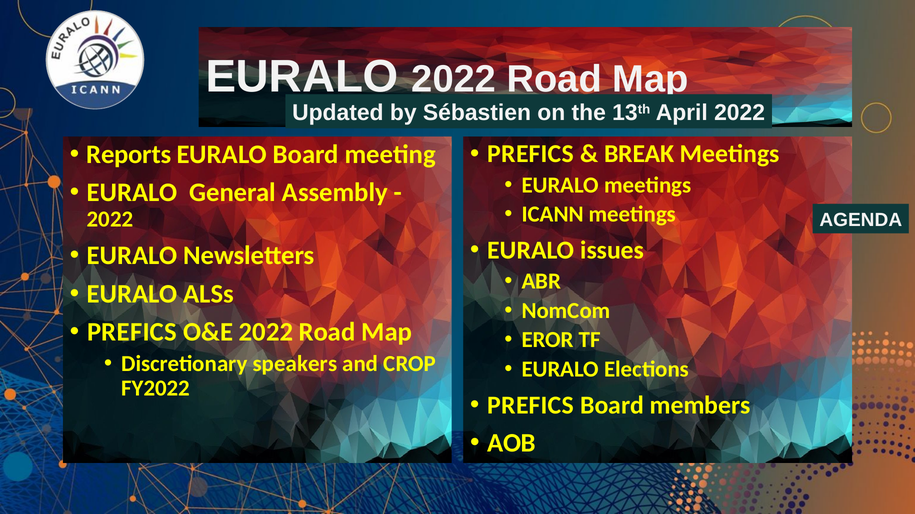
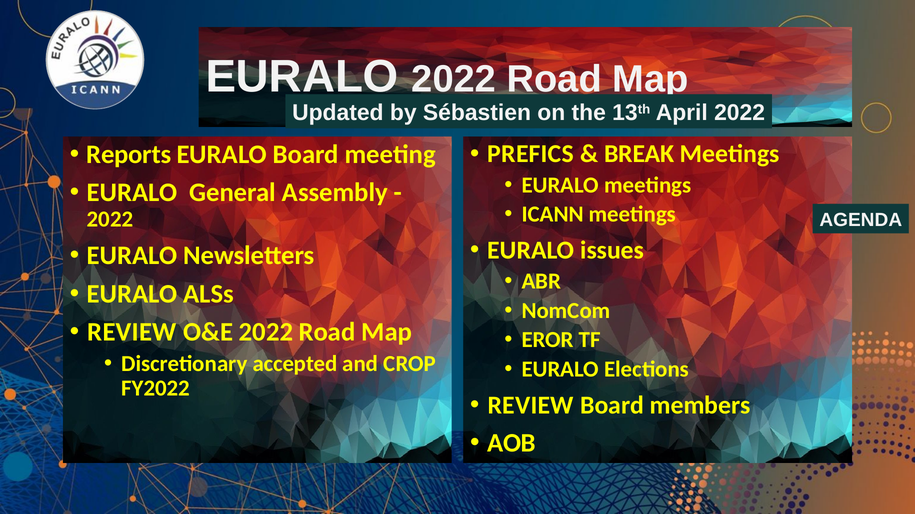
PREFICS: PREFICS -> REVIEW (132, 333)
speakers: speakers -> accepted (295, 364)
PREFICS: PREFICS -> REVIEW (531, 406)
